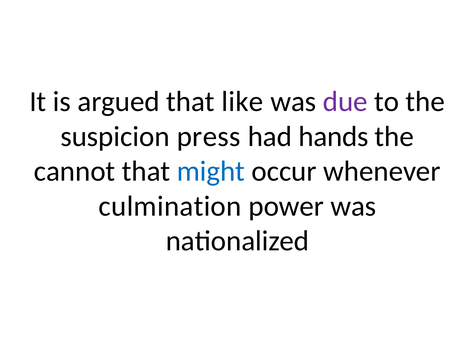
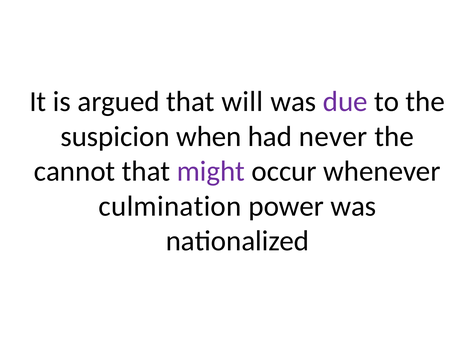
like: like -> will (242, 102)
press: press -> when (209, 137)
hands: hands -> never (333, 137)
might colour: blue -> purple (211, 171)
